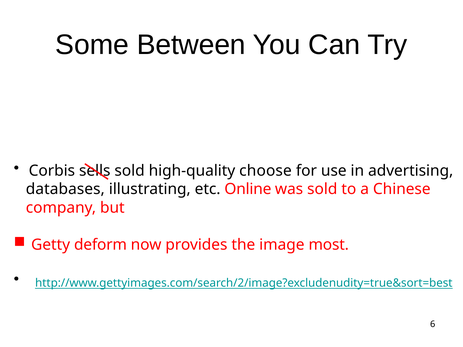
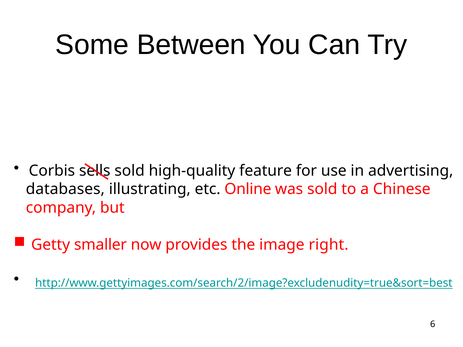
choose: choose -> feature (266, 171)
deform: deform -> smaller (100, 245)
most: most -> right (329, 245)
